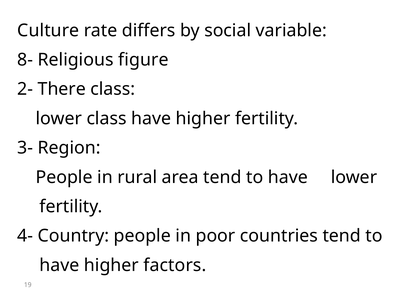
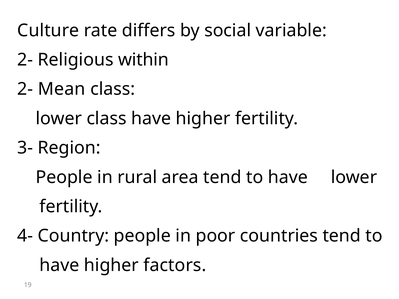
8-: 8- -> 2- (25, 60)
figure: figure -> within (143, 60)
There: There -> Mean (62, 89)
